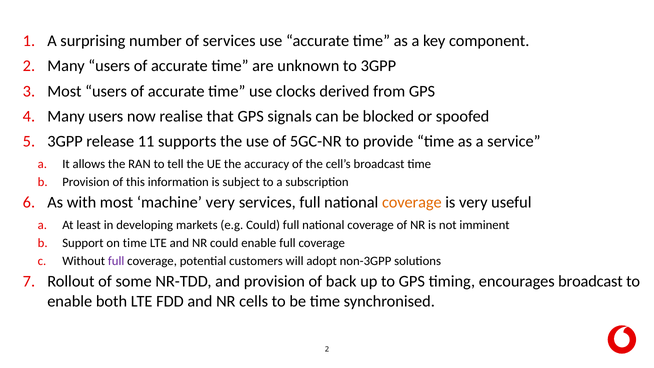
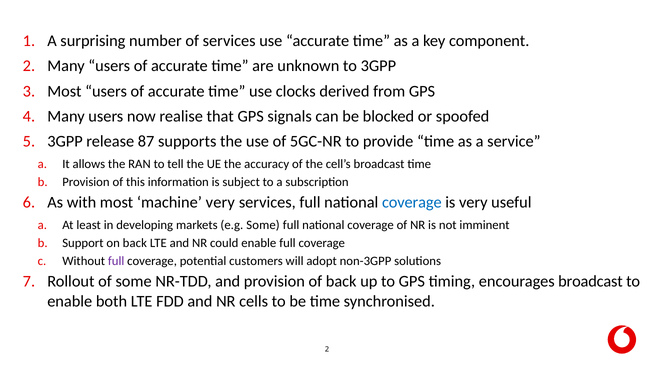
11: 11 -> 87 (146, 141)
coverage colour: orange -> blue (412, 202)
e.g Could: Could -> Some (263, 225)
on time: time -> back (135, 243)
